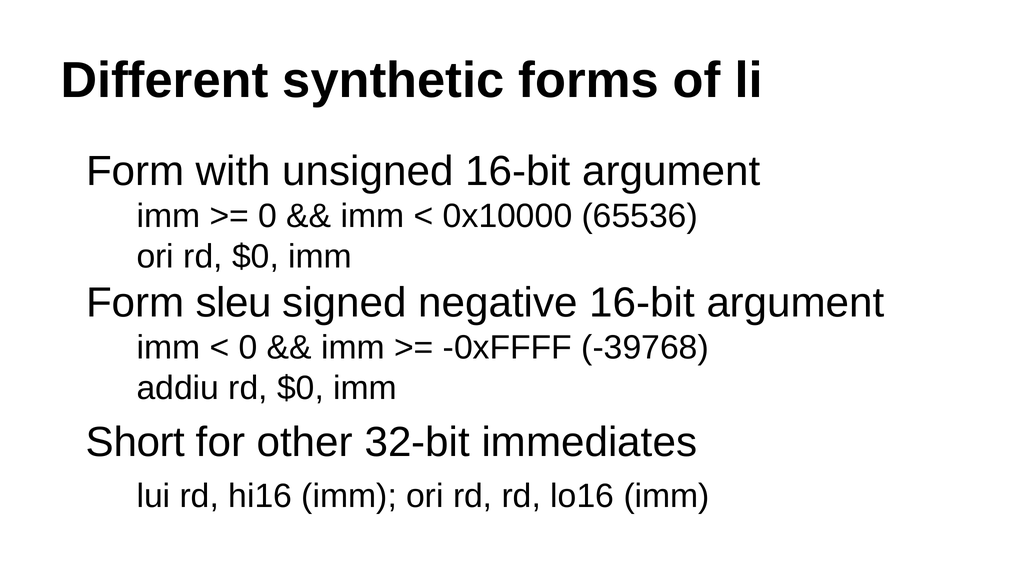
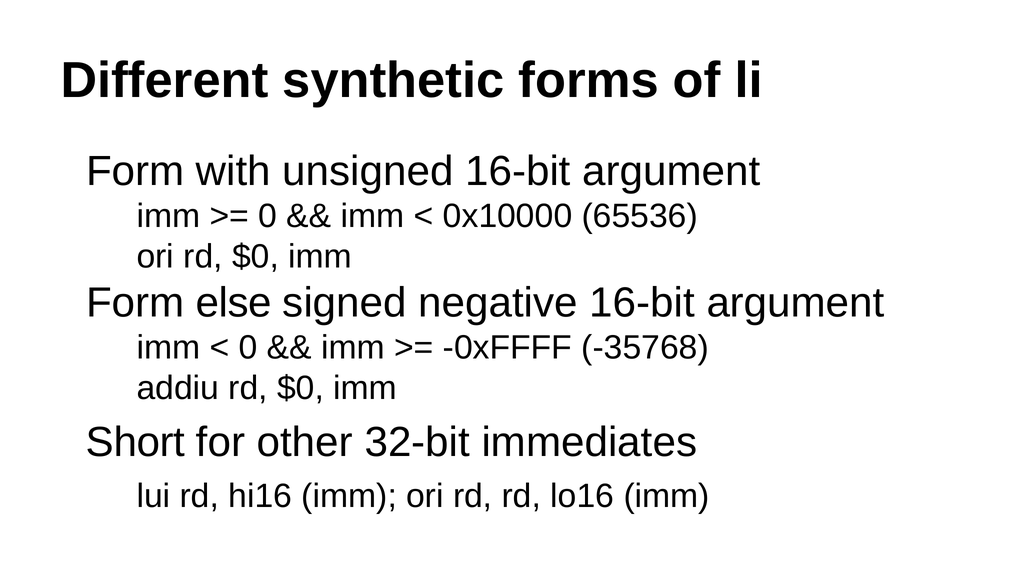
sleu: sleu -> else (234, 303)
-39768: -39768 -> -35768 (645, 348)
